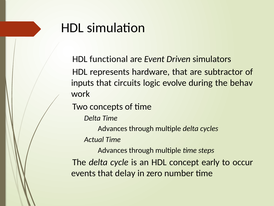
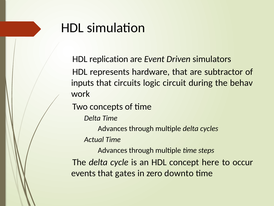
functional: functional -> replication (109, 59)
evolve: evolve -> circuit (174, 83)
early: early -> here (210, 162)
delay: delay -> gates (125, 173)
number: number -> downto (179, 173)
